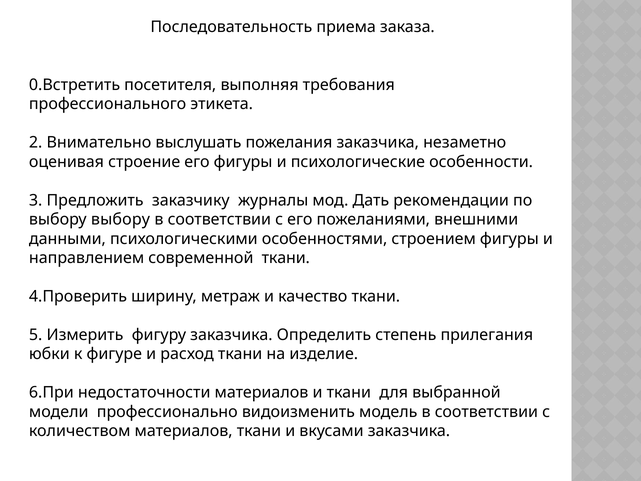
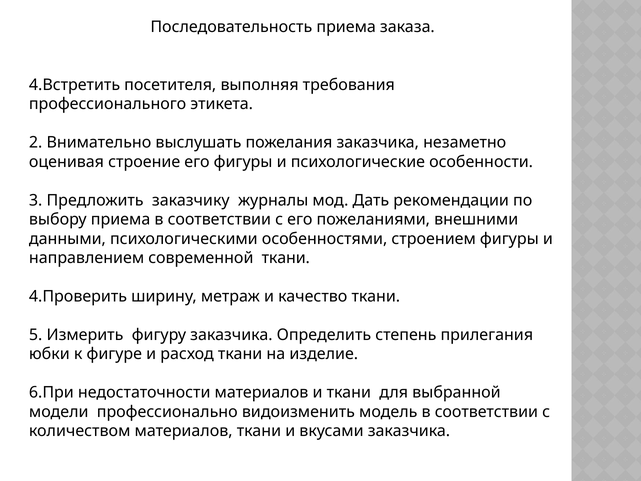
0.Встретить: 0.Встретить -> 4.Встретить (75, 85)
выбору выбору: выбору -> приема (121, 219)
